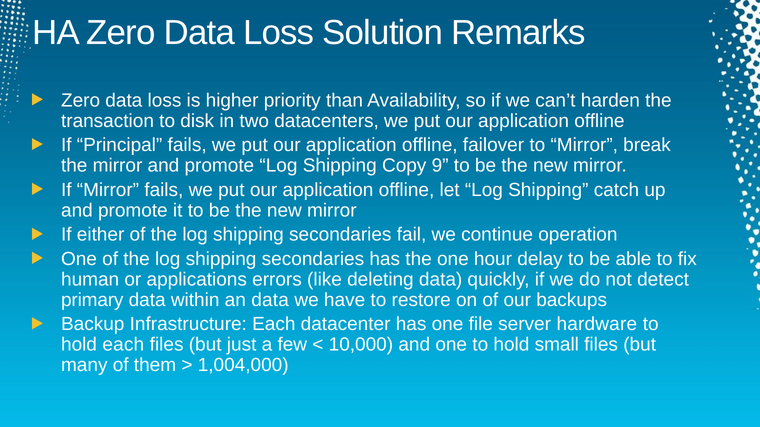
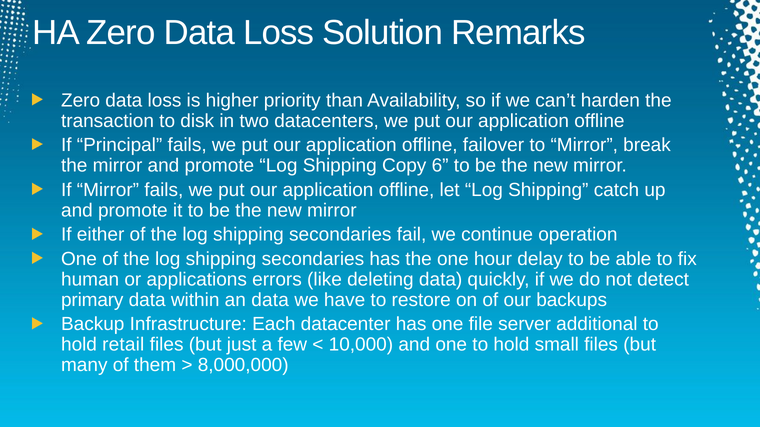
9: 9 -> 6 (440, 166)
hardware: hardware -> additional (597, 325)
hold each: each -> retail (123, 345)
1,004,000: 1,004,000 -> 8,000,000 (243, 366)
